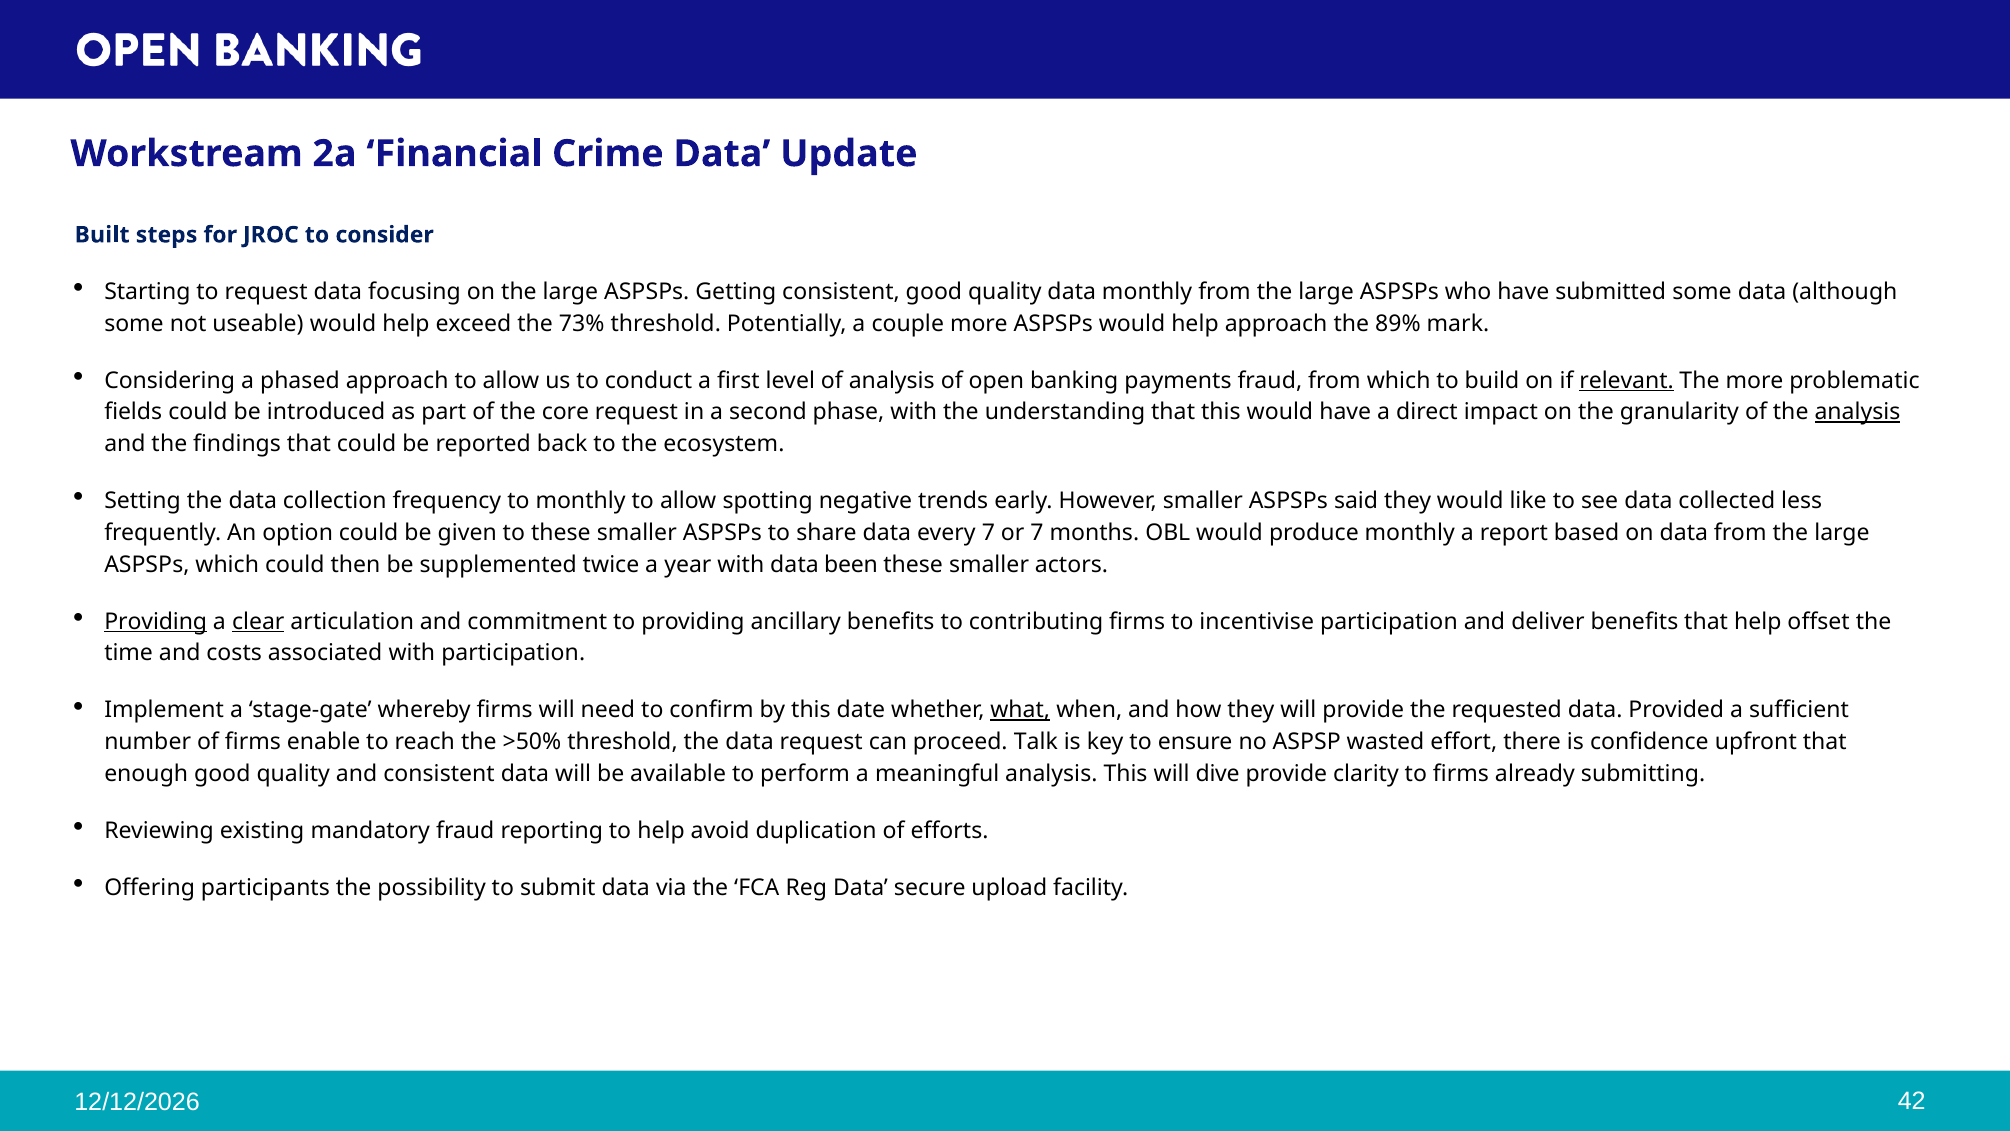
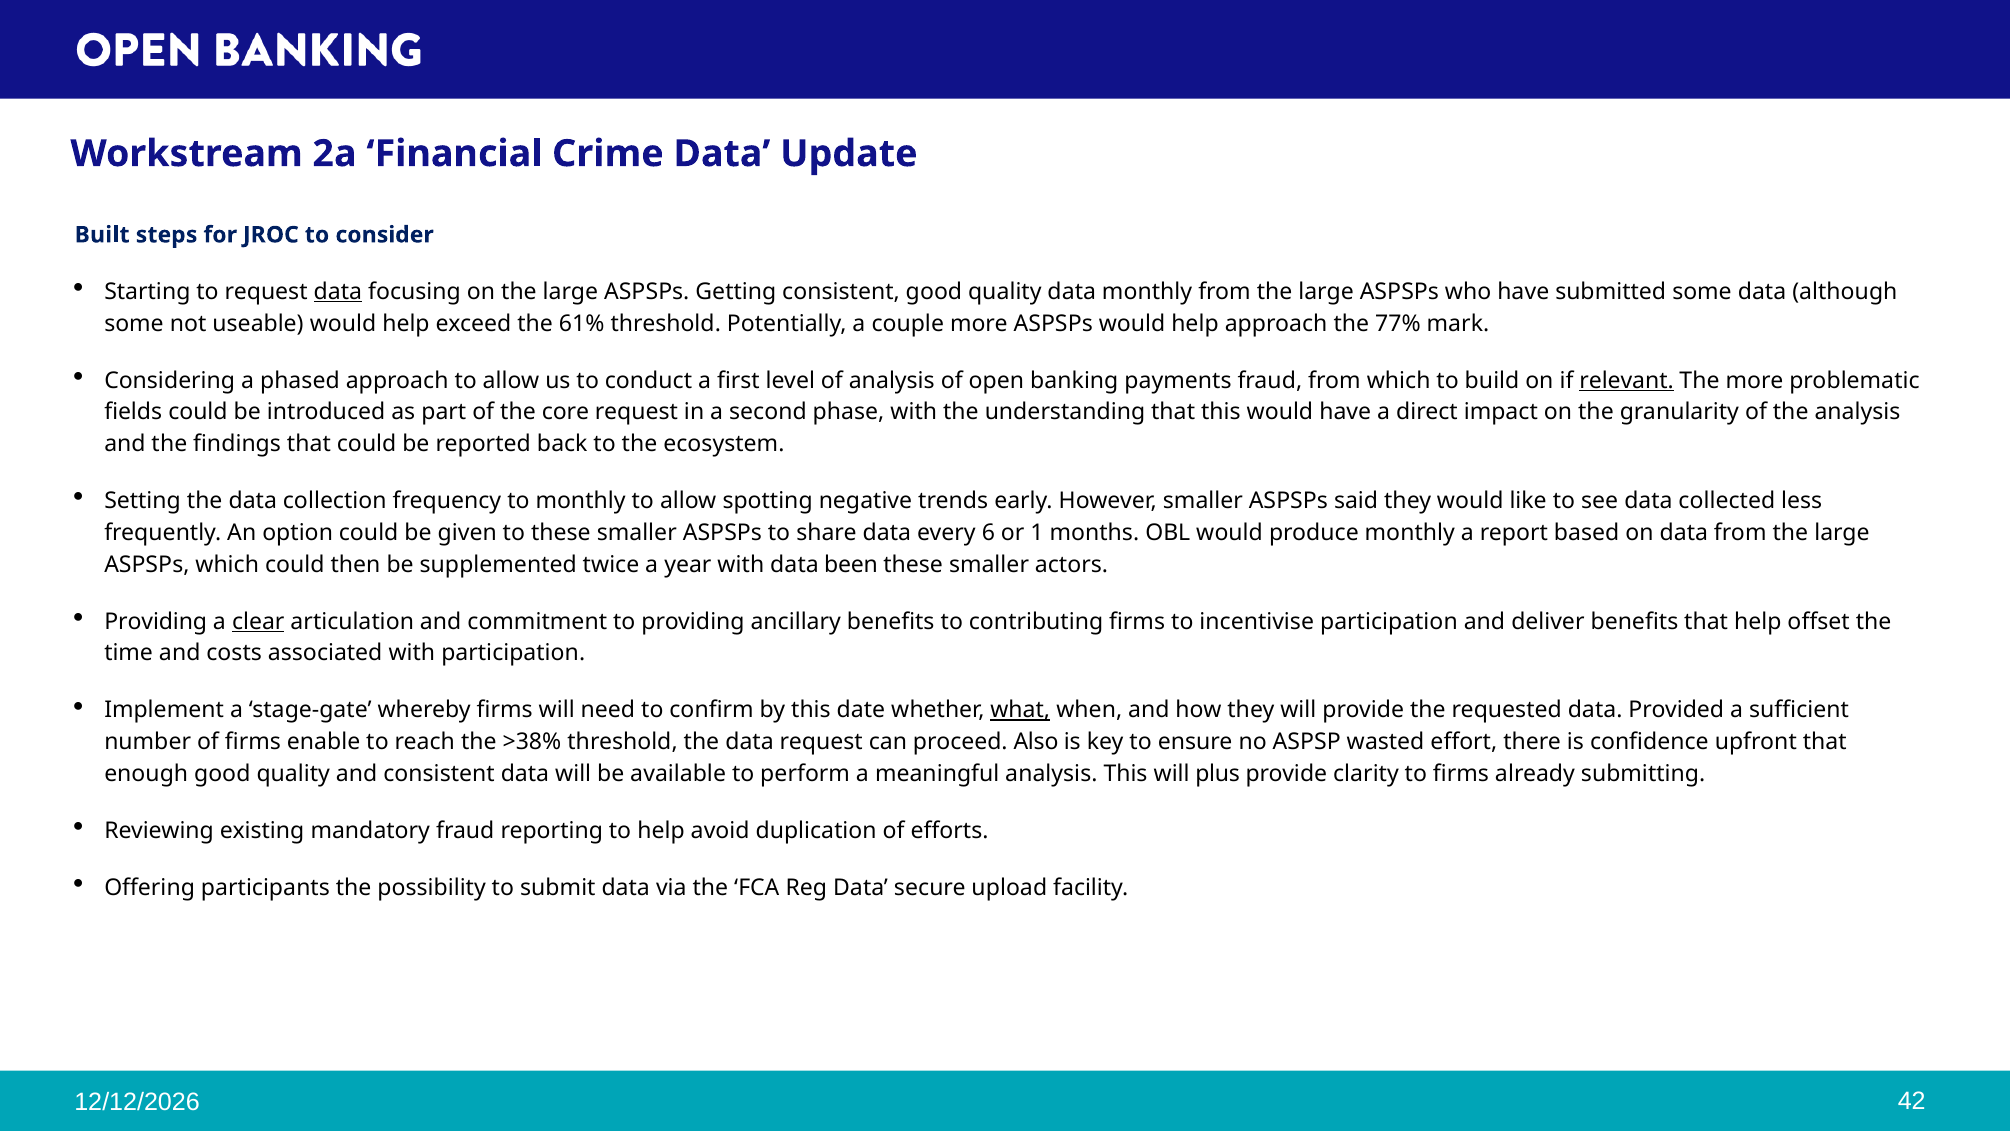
data underline: none -> present (338, 292)
73%: 73% -> 61% (582, 323)
89%: 89% -> 77% (1398, 323)
analysis underline: present -> none (1857, 412)
every 7: 7 -> 6 (988, 533)
or 7: 7 -> 1 (1037, 533)
Providing underline: present -> none (156, 621)
>50%: >50% -> >38% (532, 742)
Talk: Talk -> Also (1036, 742)
dive: dive -> plus (1218, 773)
